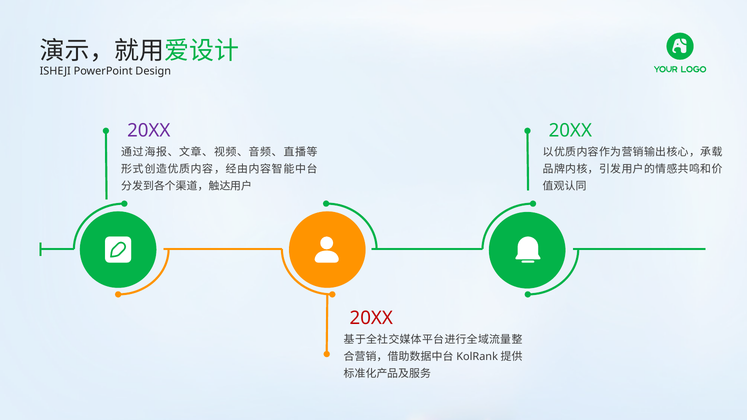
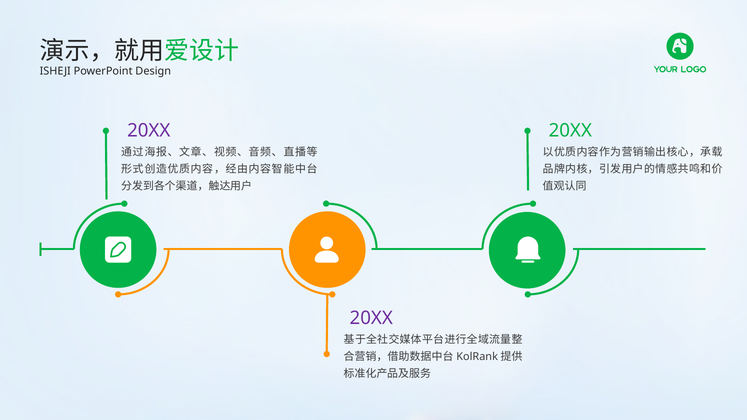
20XX colour: red -> purple (371, 318)
